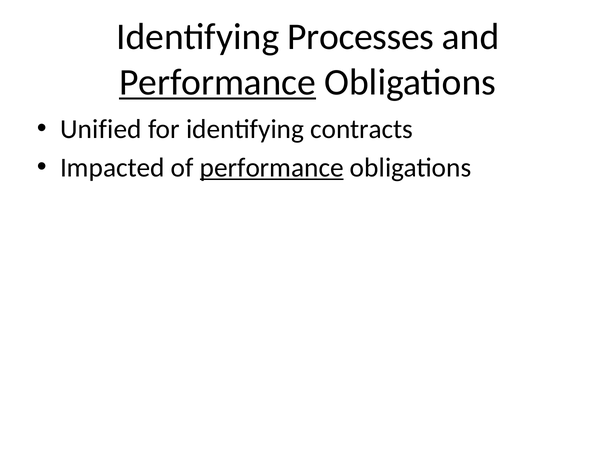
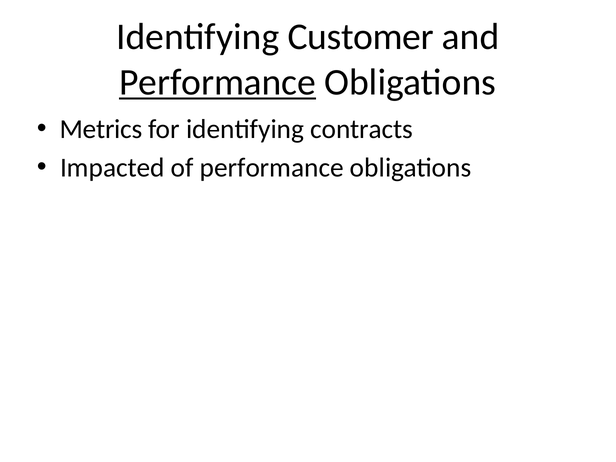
Processes: Processes -> Customer (361, 37)
Unified: Unified -> Metrics (101, 129)
performance underline: present -> none (272, 168)
